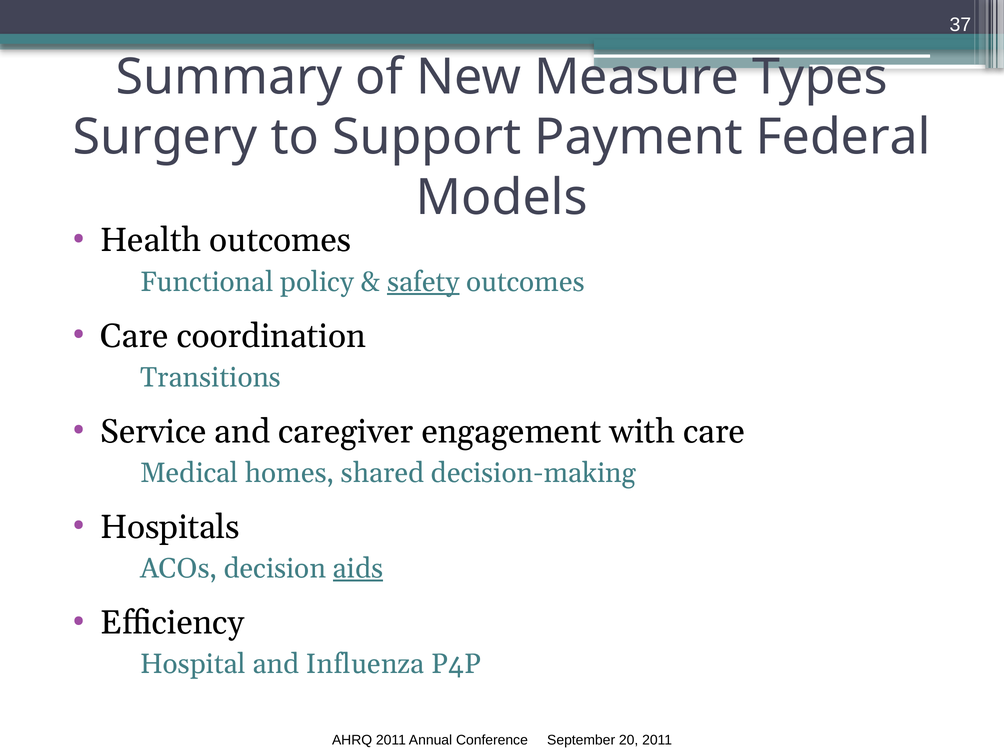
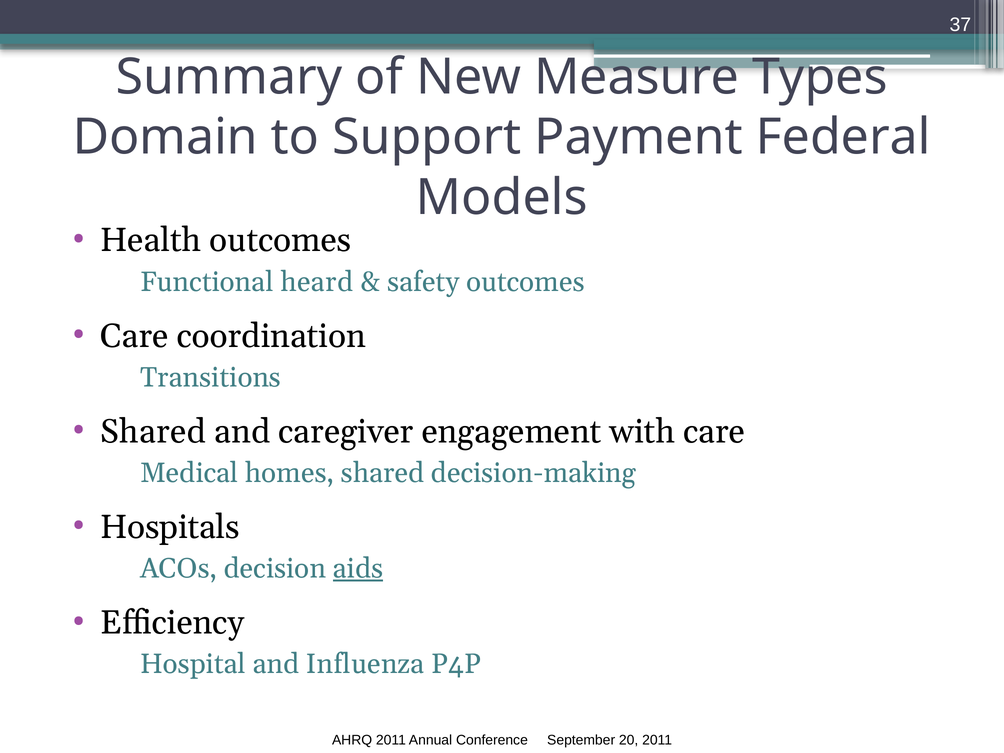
Surgery: Surgery -> Domain (165, 137)
policy: policy -> heard (317, 282)
safety underline: present -> none (423, 282)
Service: Service -> Shared (153, 432)
